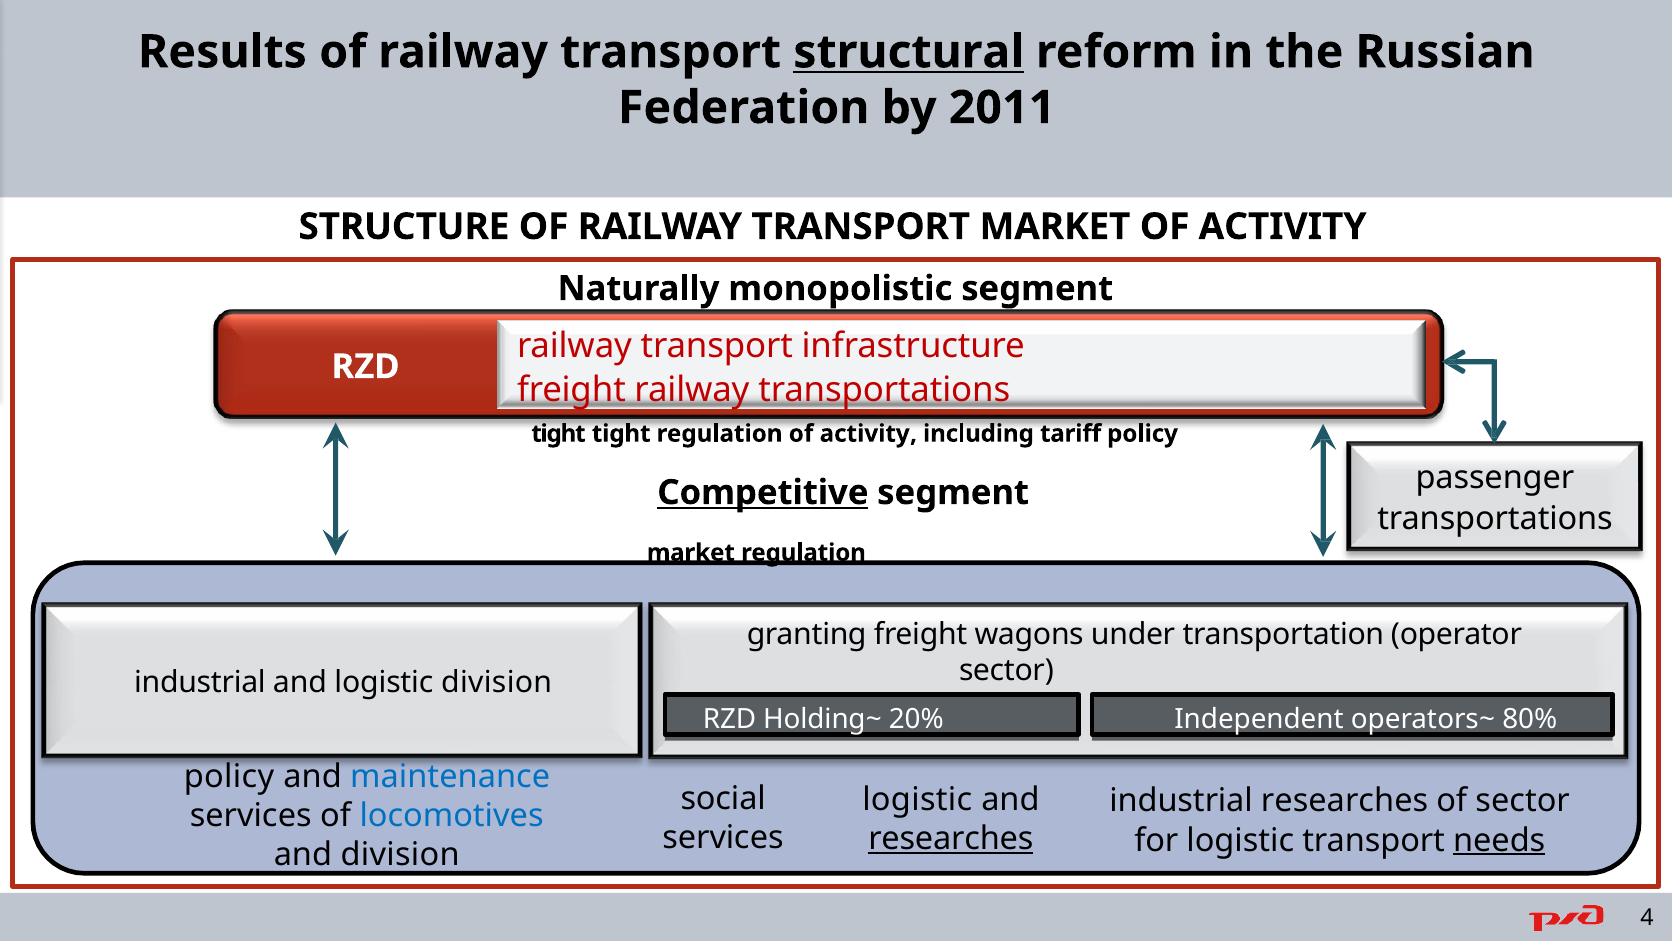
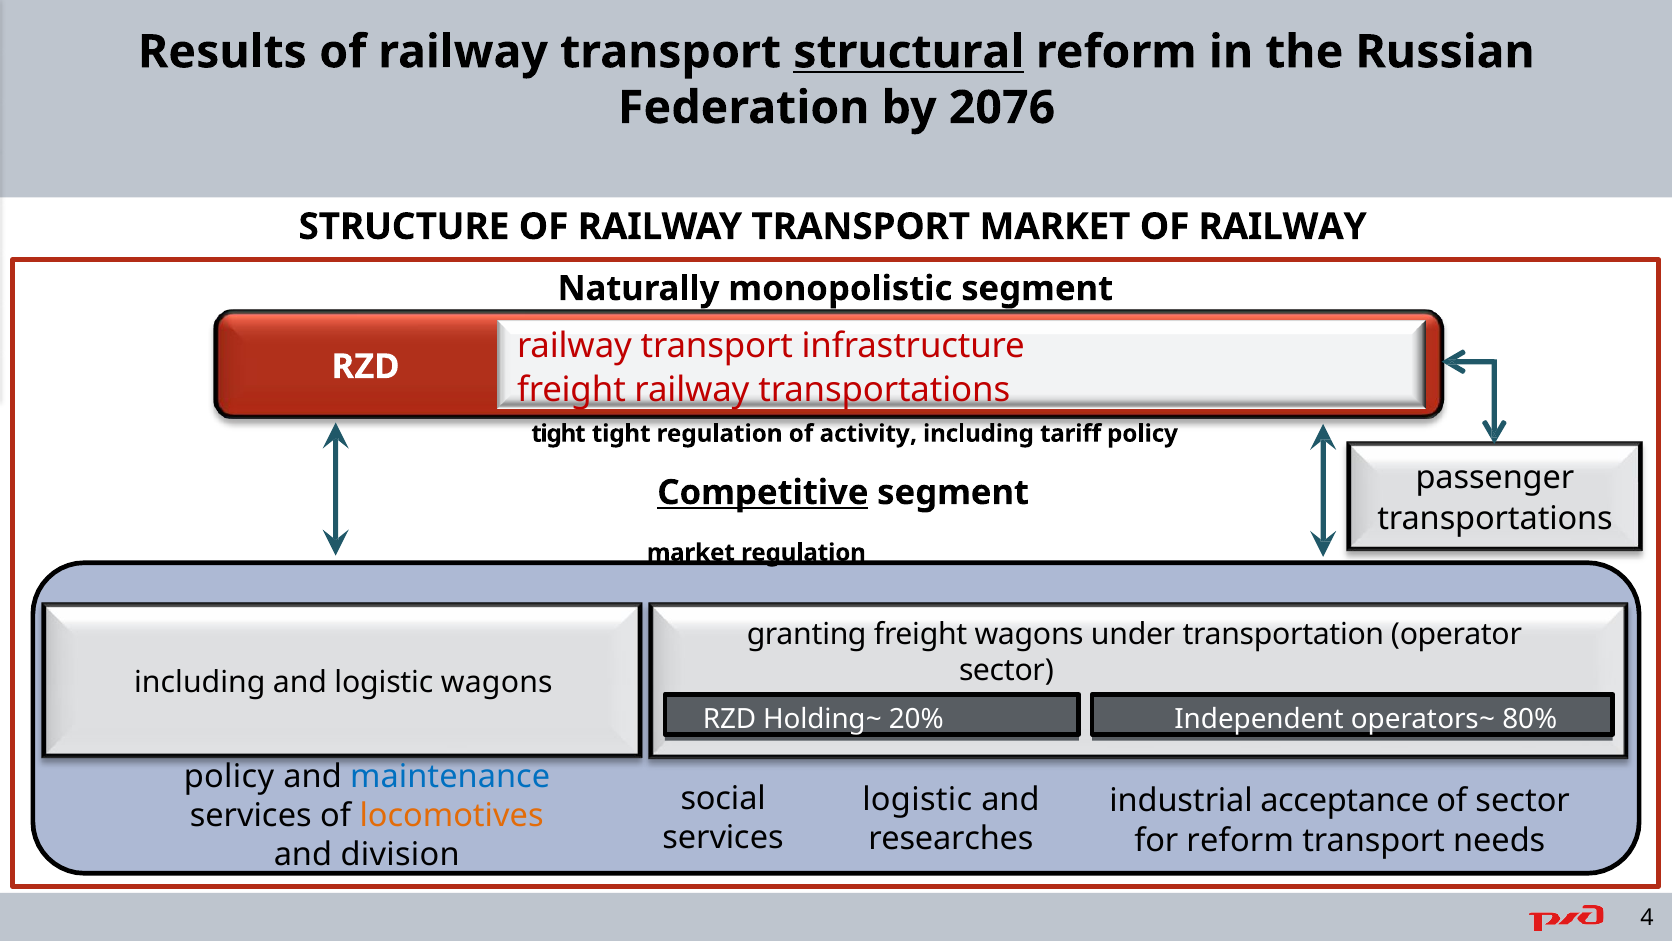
2011: 2011 -> 2076 (1002, 108)
MARKET OF ACTIVITY: ACTIVITY -> RAILWAY (1283, 227)
industrial: industrial -> including (200, 682)
logistic division: division -> wagons (497, 682)
industrial researches: researches -> acceptance (1345, 801)
locomotives colour: blue -> orange (452, 816)
researches underline: present -> none (951, 838)
for logistic: logistic -> reform (1240, 840)
needs underline: present -> none (1499, 840)
